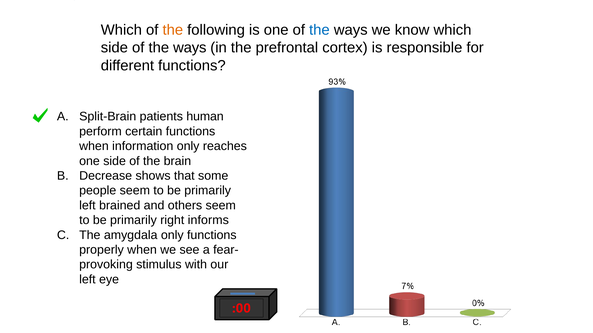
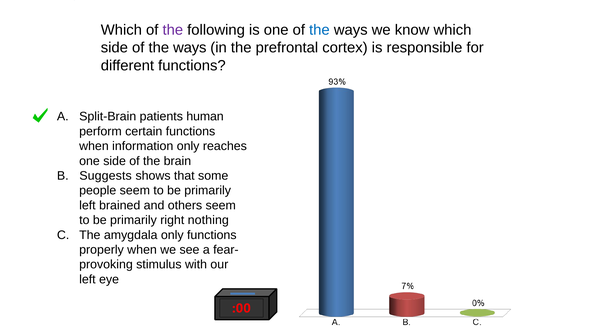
the colour: orange -> purple (173, 30)
Decrease: Decrease -> Suggests (106, 176)
informs: informs -> nothing (208, 221)
